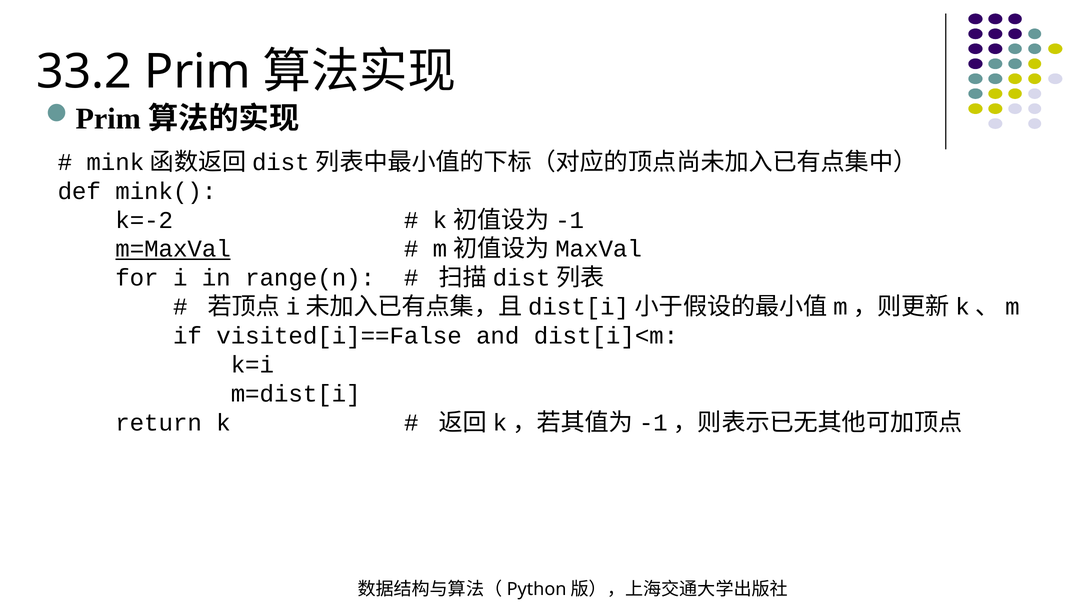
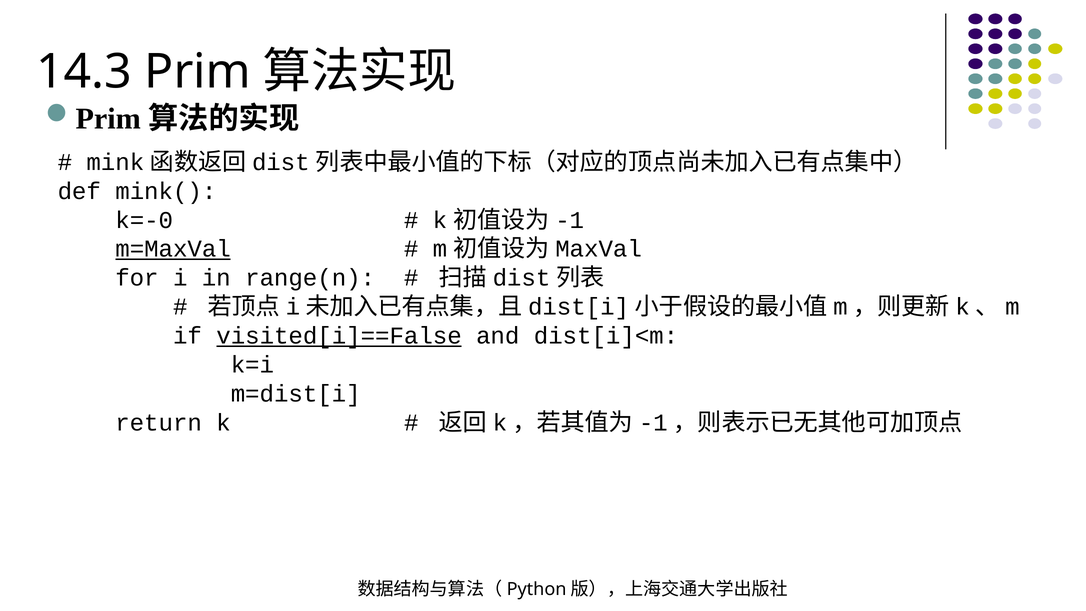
33.2: 33.2 -> 14.3 (84, 72)
k=-2: k=-2 -> k=-0 (144, 220)
visited[i]==False underline: none -> present (339, 336)
